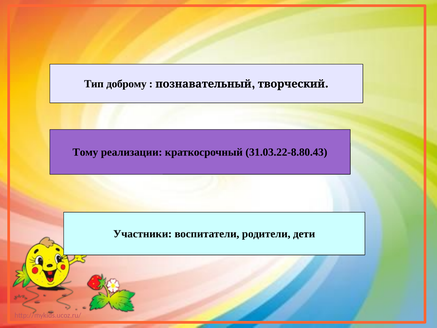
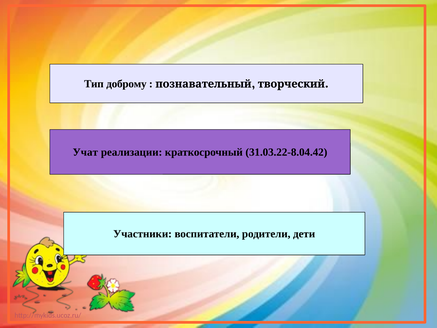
Тому: Тому -> Учат (85, 152)
31.03.22-8.80.43: 31.03.22-8.80.43 -> 31.03.22-8.04.42 (286, 152)
